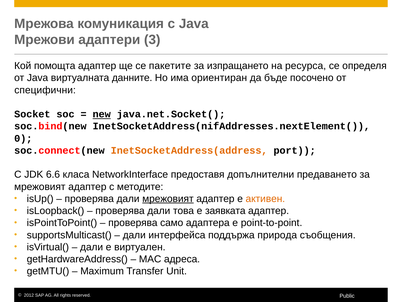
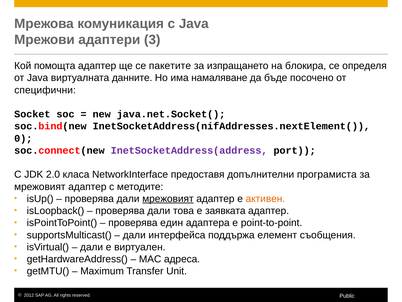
ресурса: ресурса -> блокира (306, 66)
ориентиран: ориентиран -> намаляване (219, 78)
new underline: present -> none (102, 114)
InetSocketAddress(address colour: orange -> purple (189, 150)
6.6: 6.6 -> 2.0 (53, 174)
предаването: предаването -> програмиста (327, 174)
само: само -> един (172, 223)
природа: природа -> елемент (277, 235)
